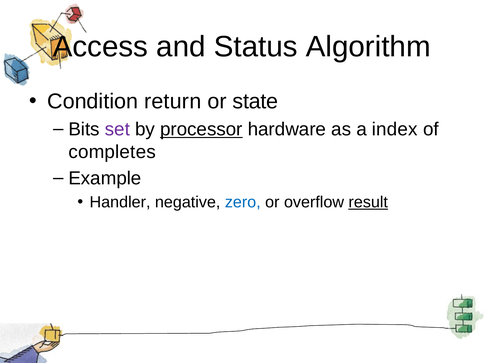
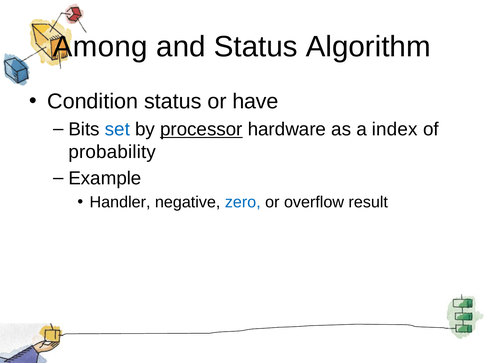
Access: Access -> Among (100, 47)
Condition return: return -> status (173, 102)
state: state -> have (255, 102)
set colour: purple -> blue (117, 129)
completes: completes -> probability (112, 152)
result underline: present -> none (368, 202)
